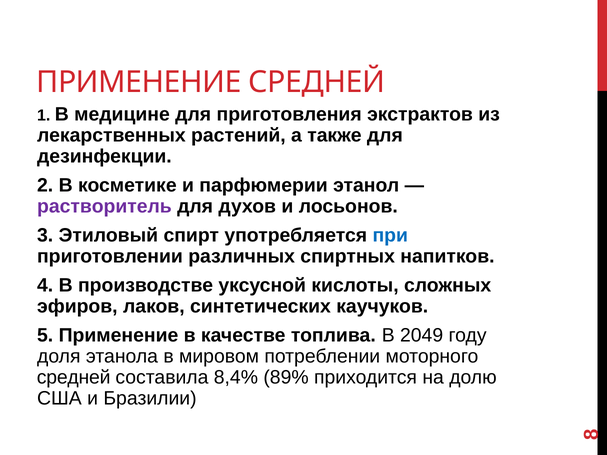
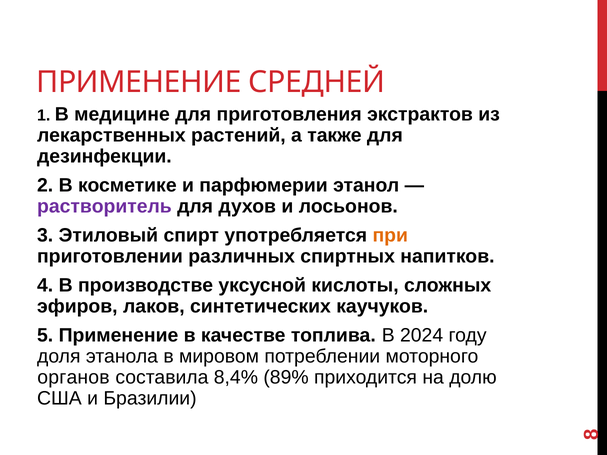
при colour: blue -> orange (390, 236)
2049: 2049 -> 2024 (422, 336)
средней: средней -> органов (73, 378)
